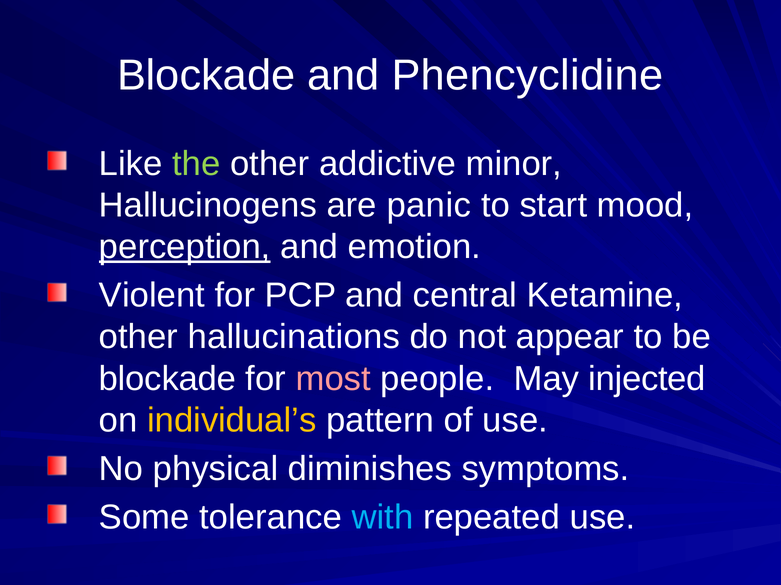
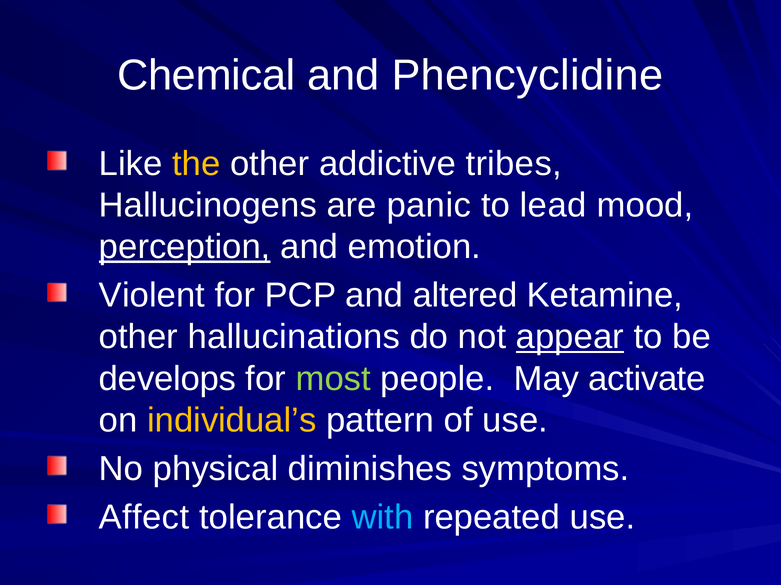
Blockade: Blockade -> Chemical (206, 76)
the colour: light green -> yellow (196, 164)
minor: minor -> tribes (514, 164)
start: start -> lead (553, 206)
central: central -> altered (465, 296)
appear underline: none -> present (570, 337)
blockade: blockade -> develops (168, 379)
most colour: pink -> light green (333, 379)
injected: injected -> activate (647, 379)
Some: Some -> Affect (144, 518)
